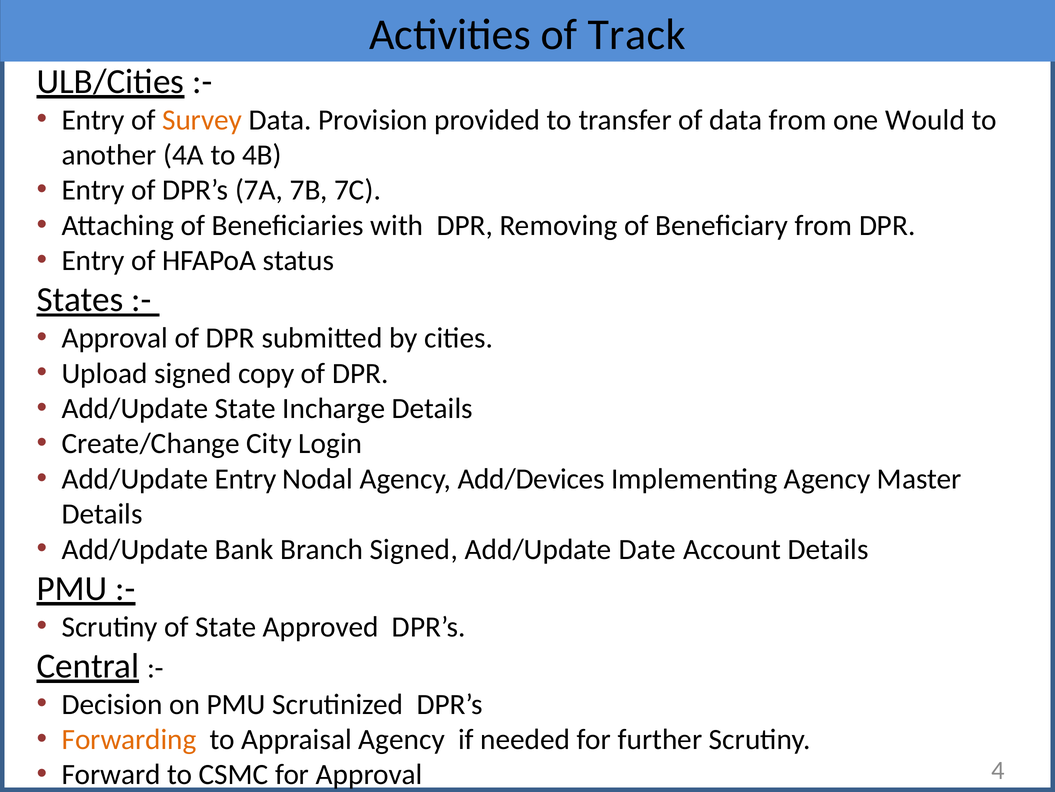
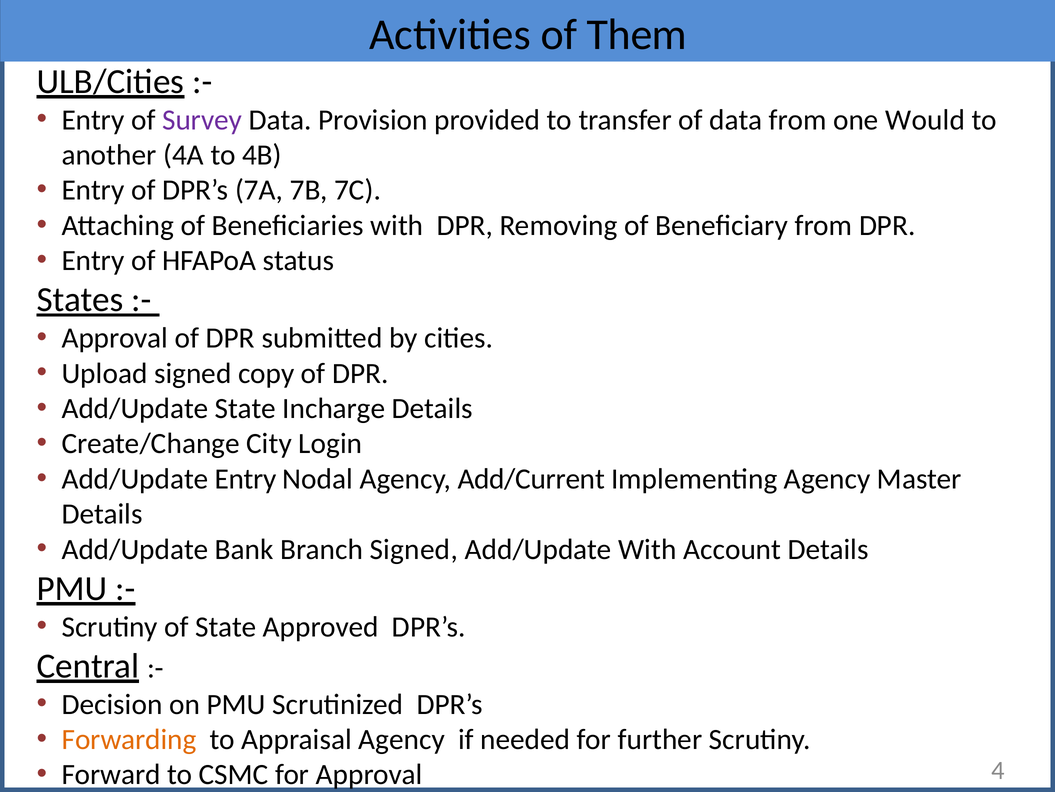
Track: Track -> Them (637, 35)
Survey colour: orange -> purple (202, 120)
Add/Devices: Add/Devices -> Add/Current (531, 479)
Add/Update Date: Date -> With (647, 549)
